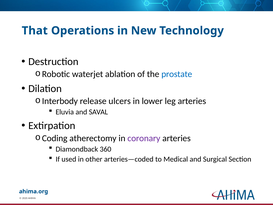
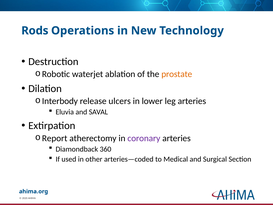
That: That -> Rods (35, 31)
prostate colour: blue -> orange (177, 74)
Coding: Coding -> Report (55, 138)
